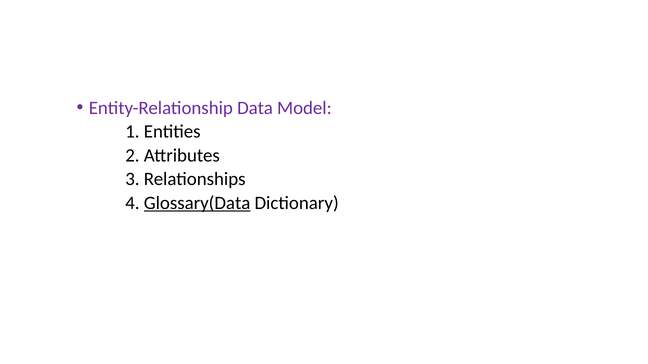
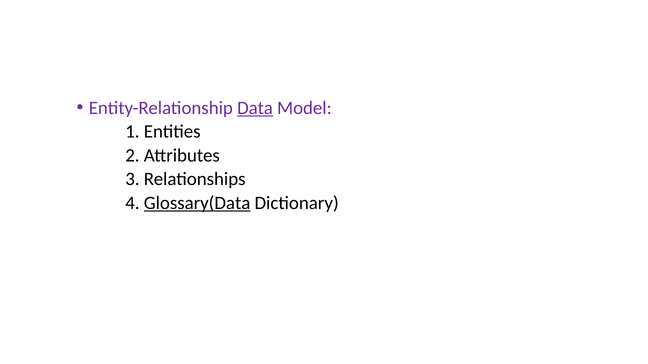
Data underline: none -> present (255, 108)
